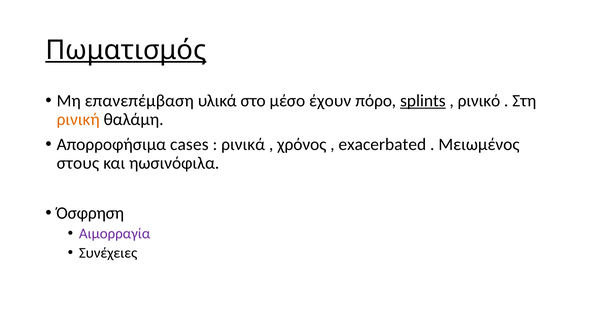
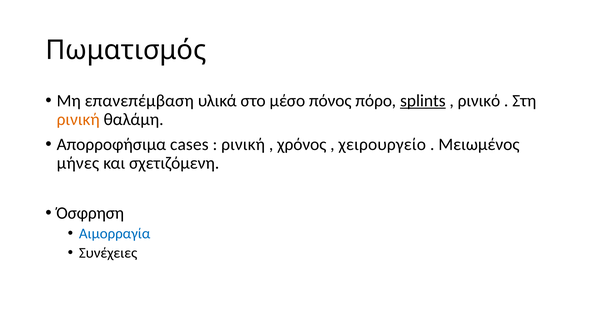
Πωματισμός underline: present -> none (126, 50)
έχουν: έχουν -> πόνος (330, 101)
ρινικά: ρινικά -> ρινική (243, 145)
exacerbated: exacerbated -> χειρουργείο (382, 145)
στους: στους -> μήνες (78, 163)
ηωσινόφιλα: ηωσινόφιλα -> σχετιζόμενη (174, 163)
Αιμορραγία colour: purple -> blue (115, 234)
